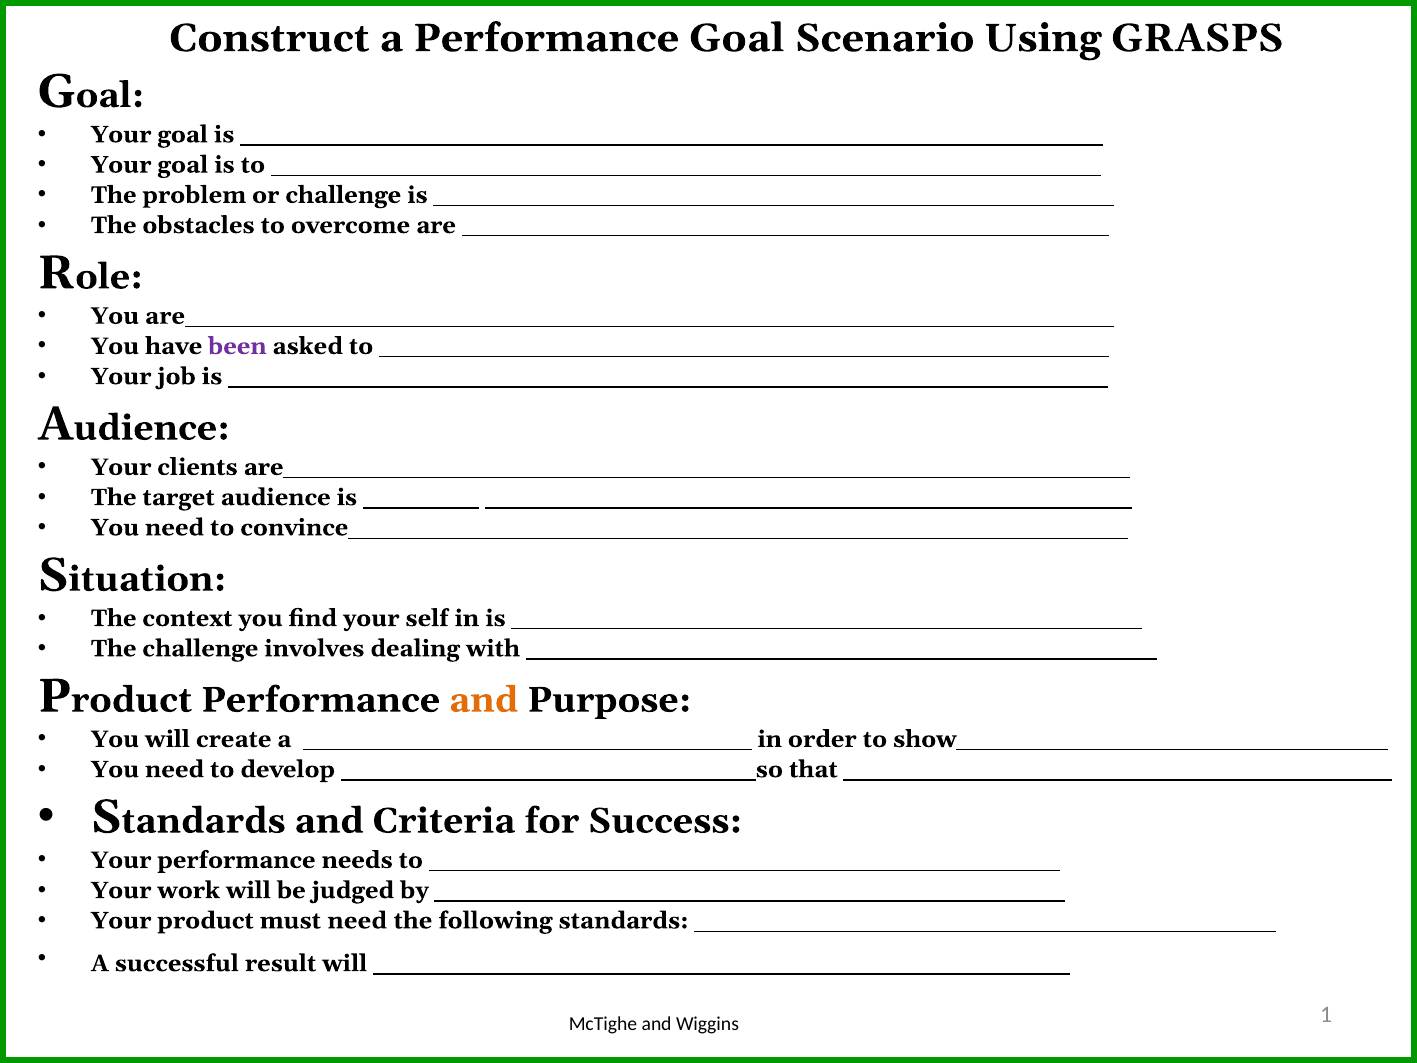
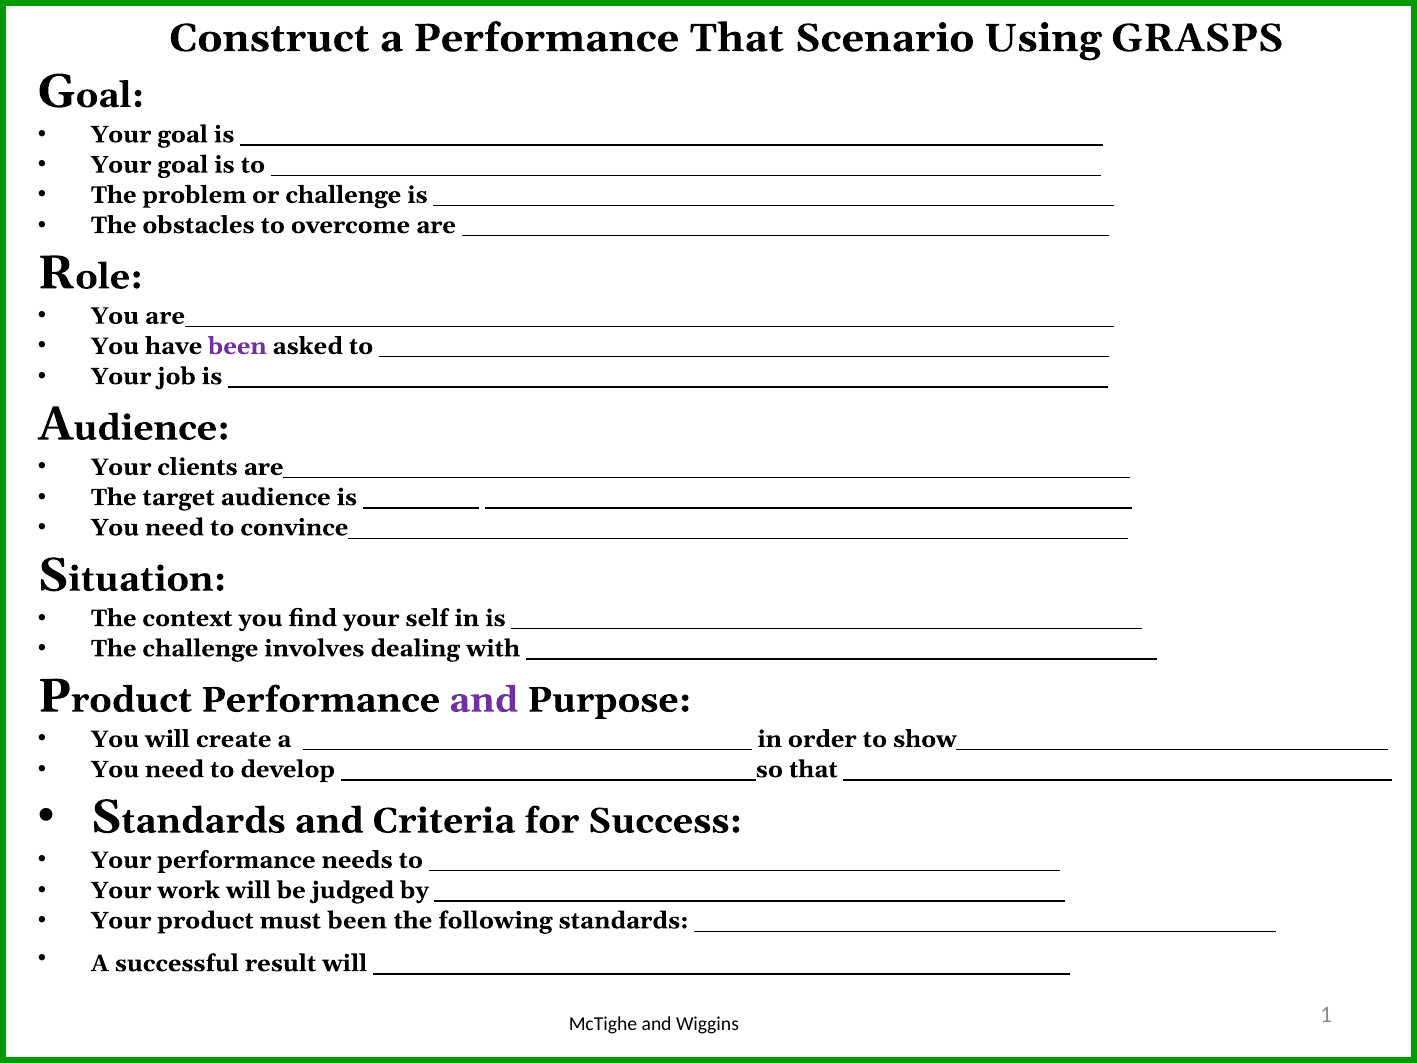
Performance Goal: Goal -> That (737, 38)
and colour: orange -> purple (484, 700)
must need: need -> been (357, 920)
